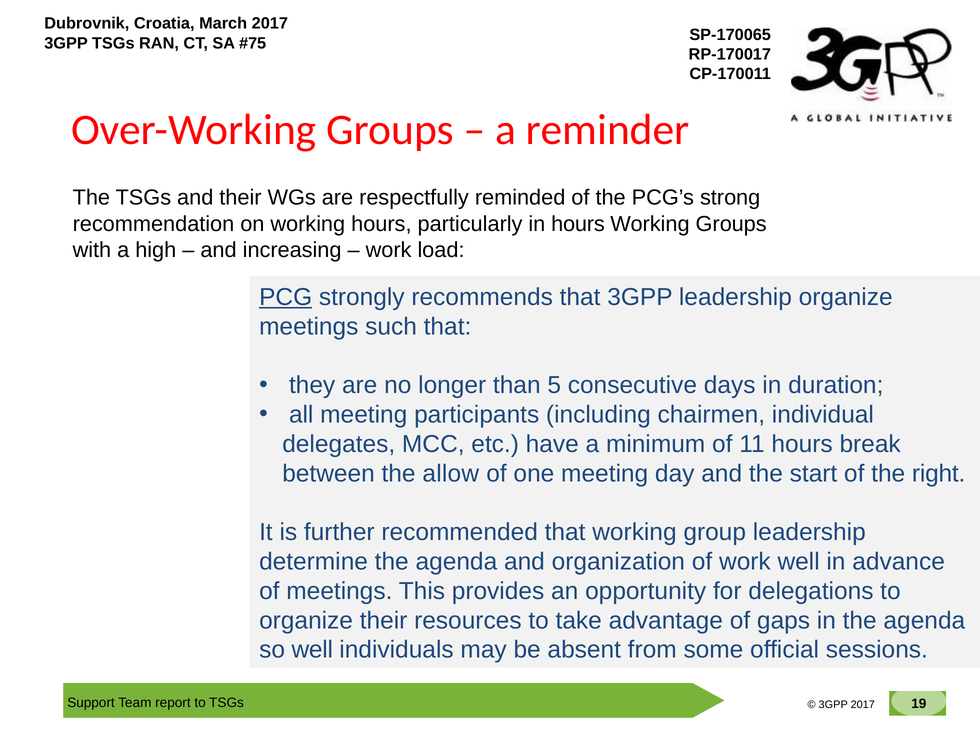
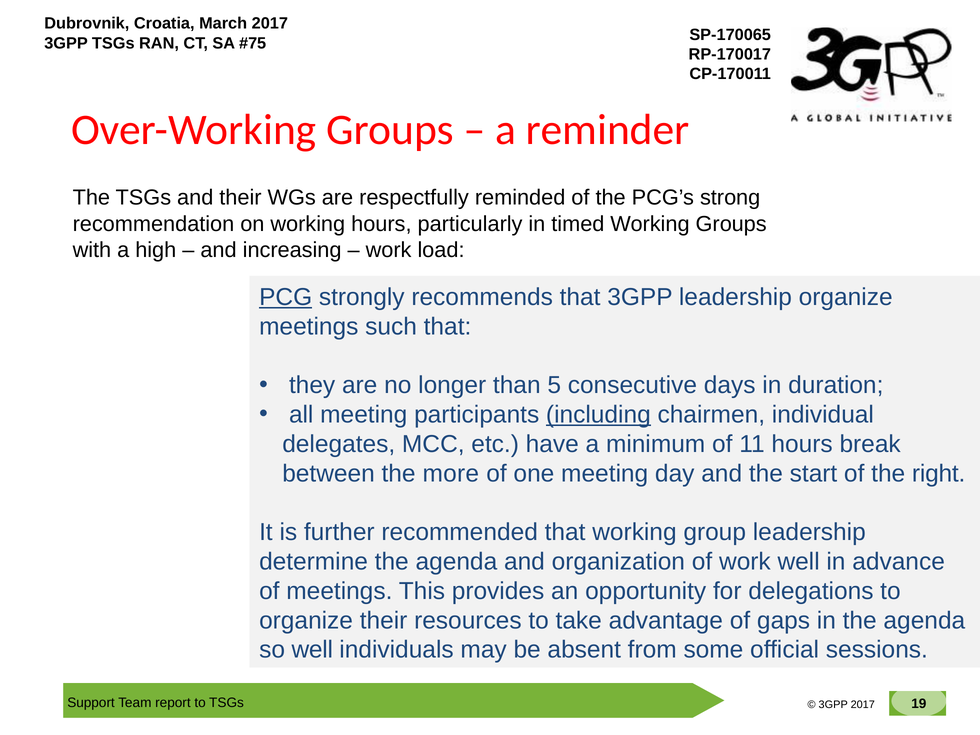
in hours: hours -> timed (578, 224)
including underline: none -> present (598, 415)
allow: allow -> more (451, 473)
